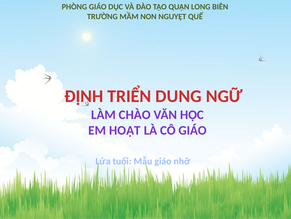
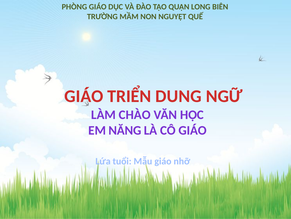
ĐỊNH: ĐỊNH -> GIÁO (84, 96)
HOẠT: HOẠT -> NĂNG (125, 130)
